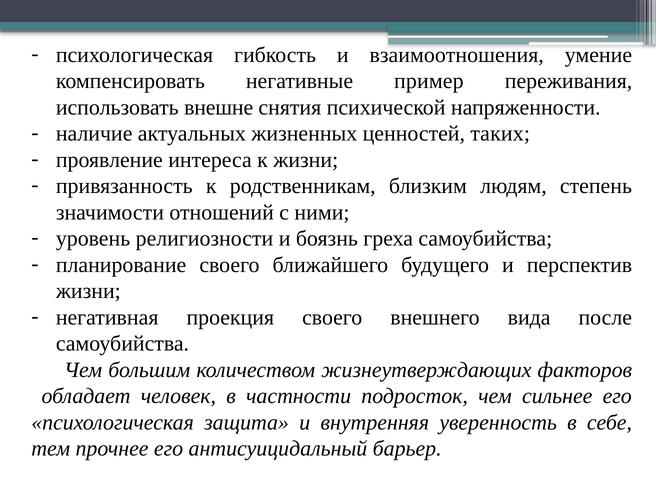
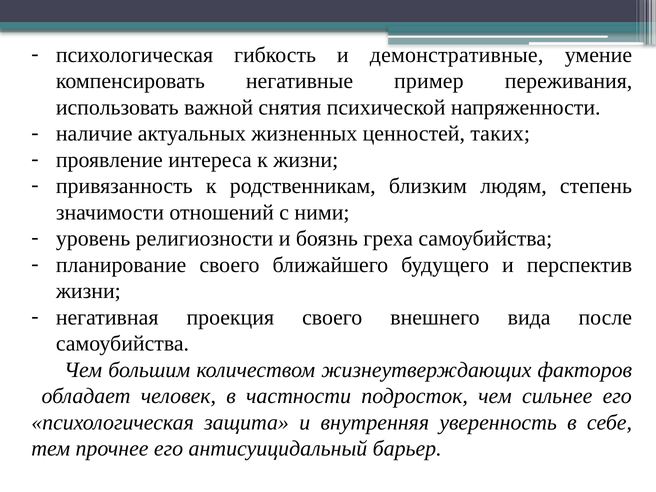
взаимоотношения: взаимоотношения -> демонстративные (457, 55)
внешне: внешне -> важной (219, 107)
